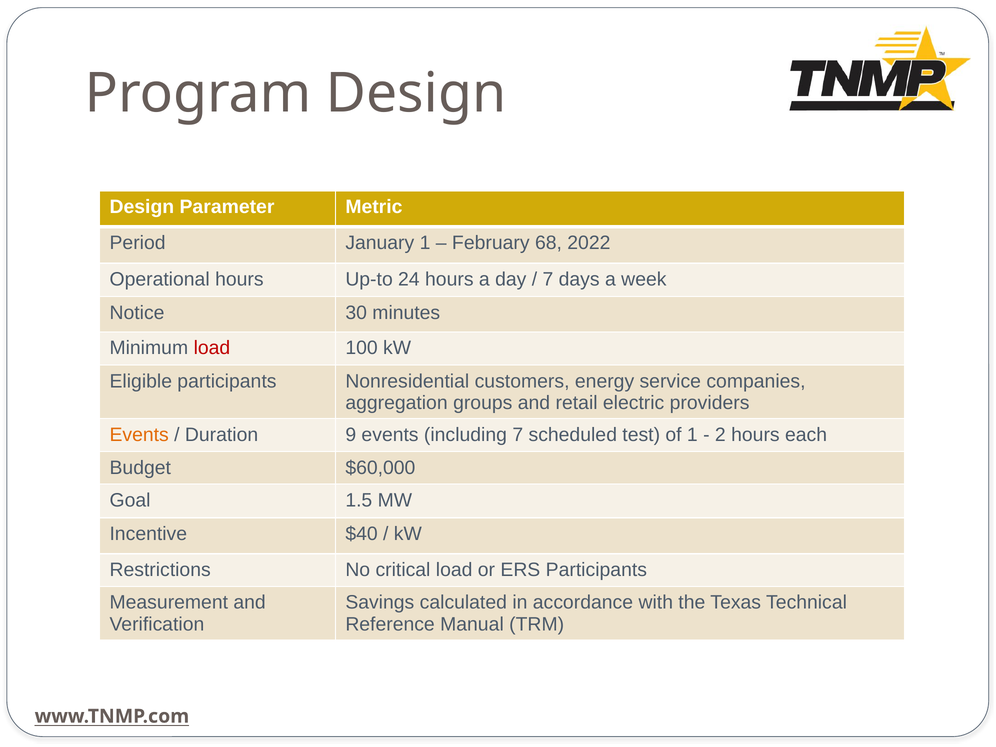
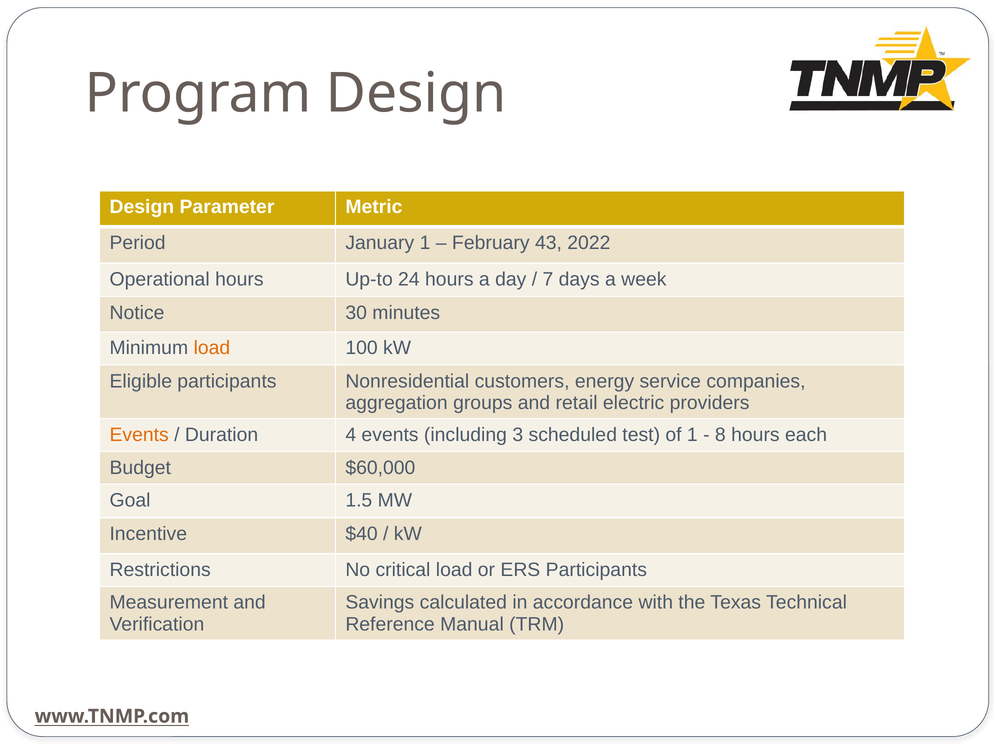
68: 68 -> 43 (548, 243)
load colour: red -> orange (212, 348)
9: 9 -> 4 (351, 435)
including 7: 7 -> 3 (518, 435)
2: 2 -> 8 (720, 435)
